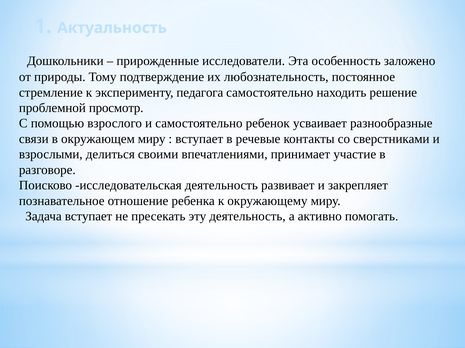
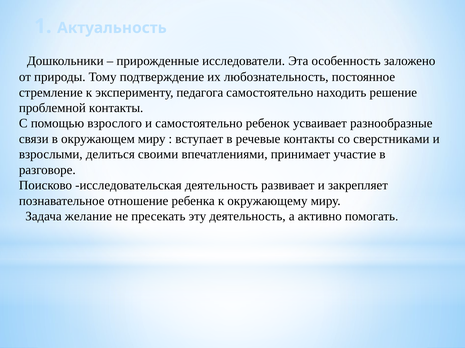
проблемной просмотр: просмотр -> контакты (116, 108)
Задача вступает: вступает -> желание (88, 217)
